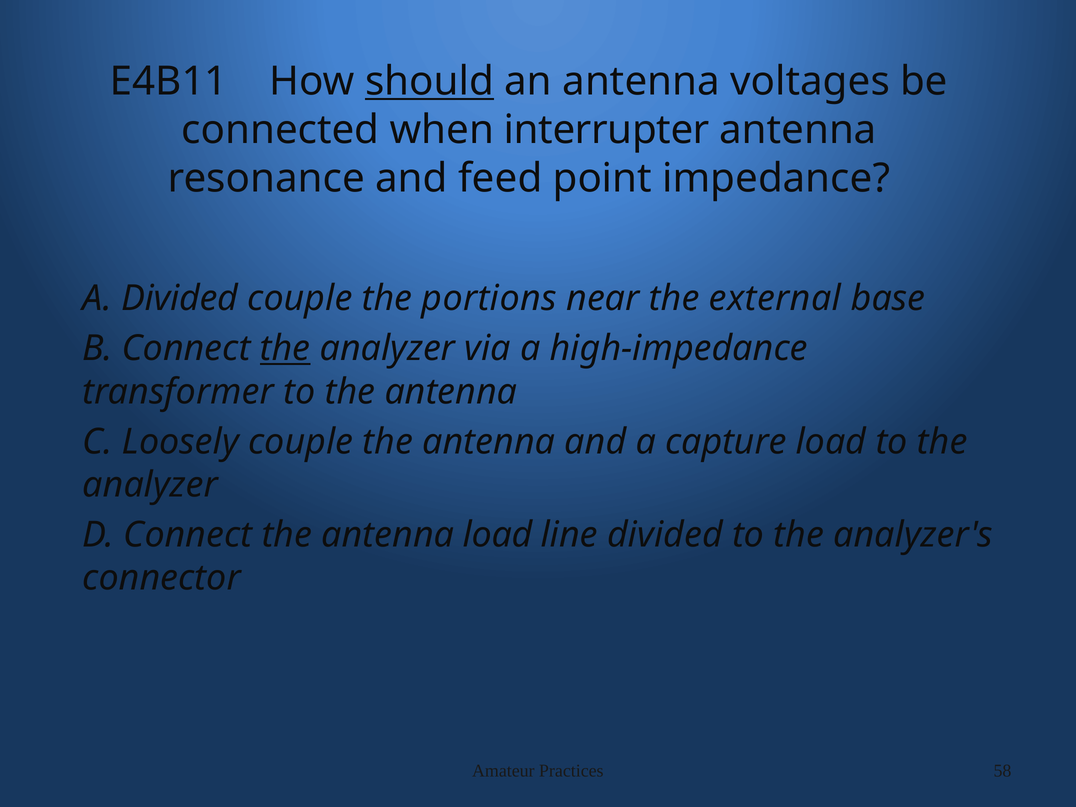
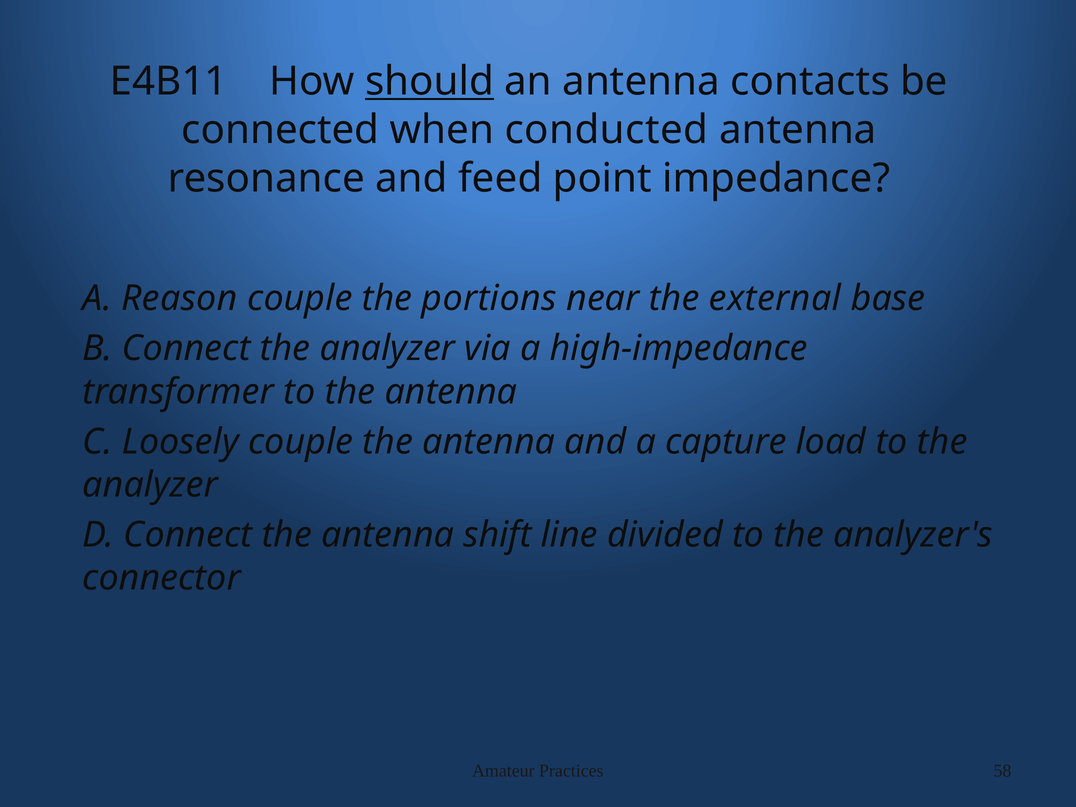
voltages: voltages -> contacts (810, 82)
interrupter: interrupter -> conducted (606, 130)
A Divided: Divided -> Reason (179, 298)
the underline: present -> none (285, 349)
antenna load: load -> shift (498, 535)
